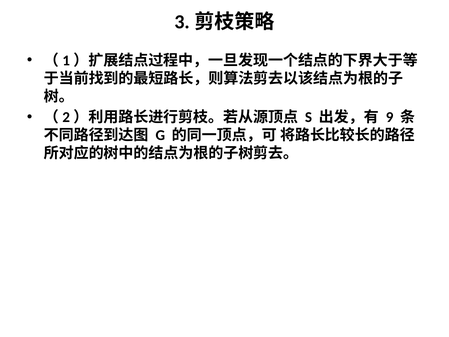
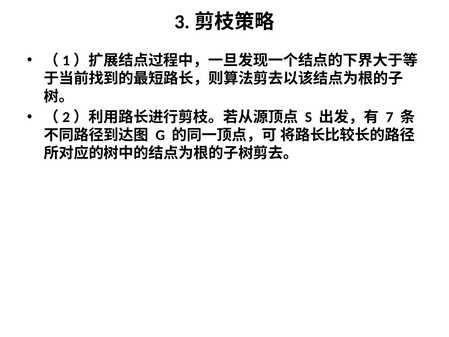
9: 9 -> 7 (390, 117)
